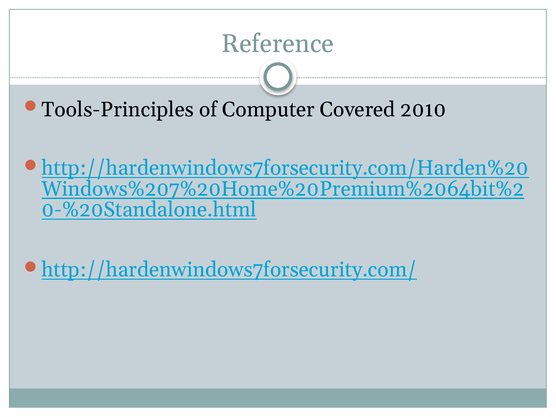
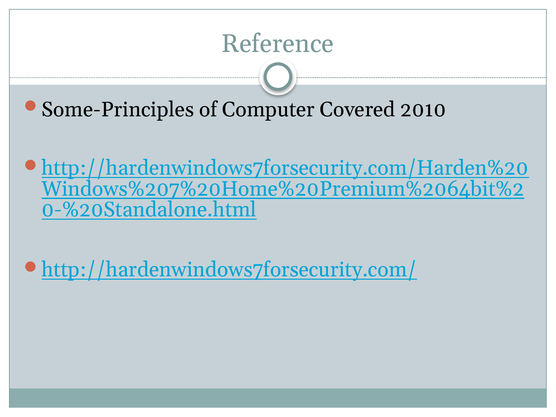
Tools-Principles: Tools-Principles -> Some-Principles (118, 110)
